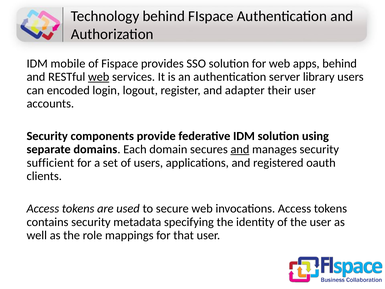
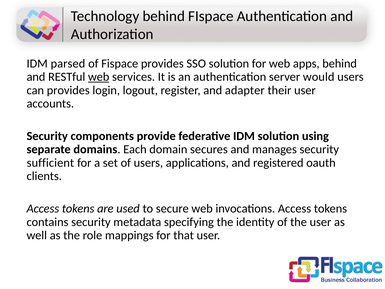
mobile: mobile -> parsed (68, 64)
library: library -> would (319, 77)
can encoded: encoded -> provides (68, 90)
and underline: present -> none (240, 149)
